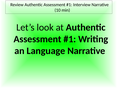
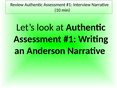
Language: Language -> Anderson (46, 51)
